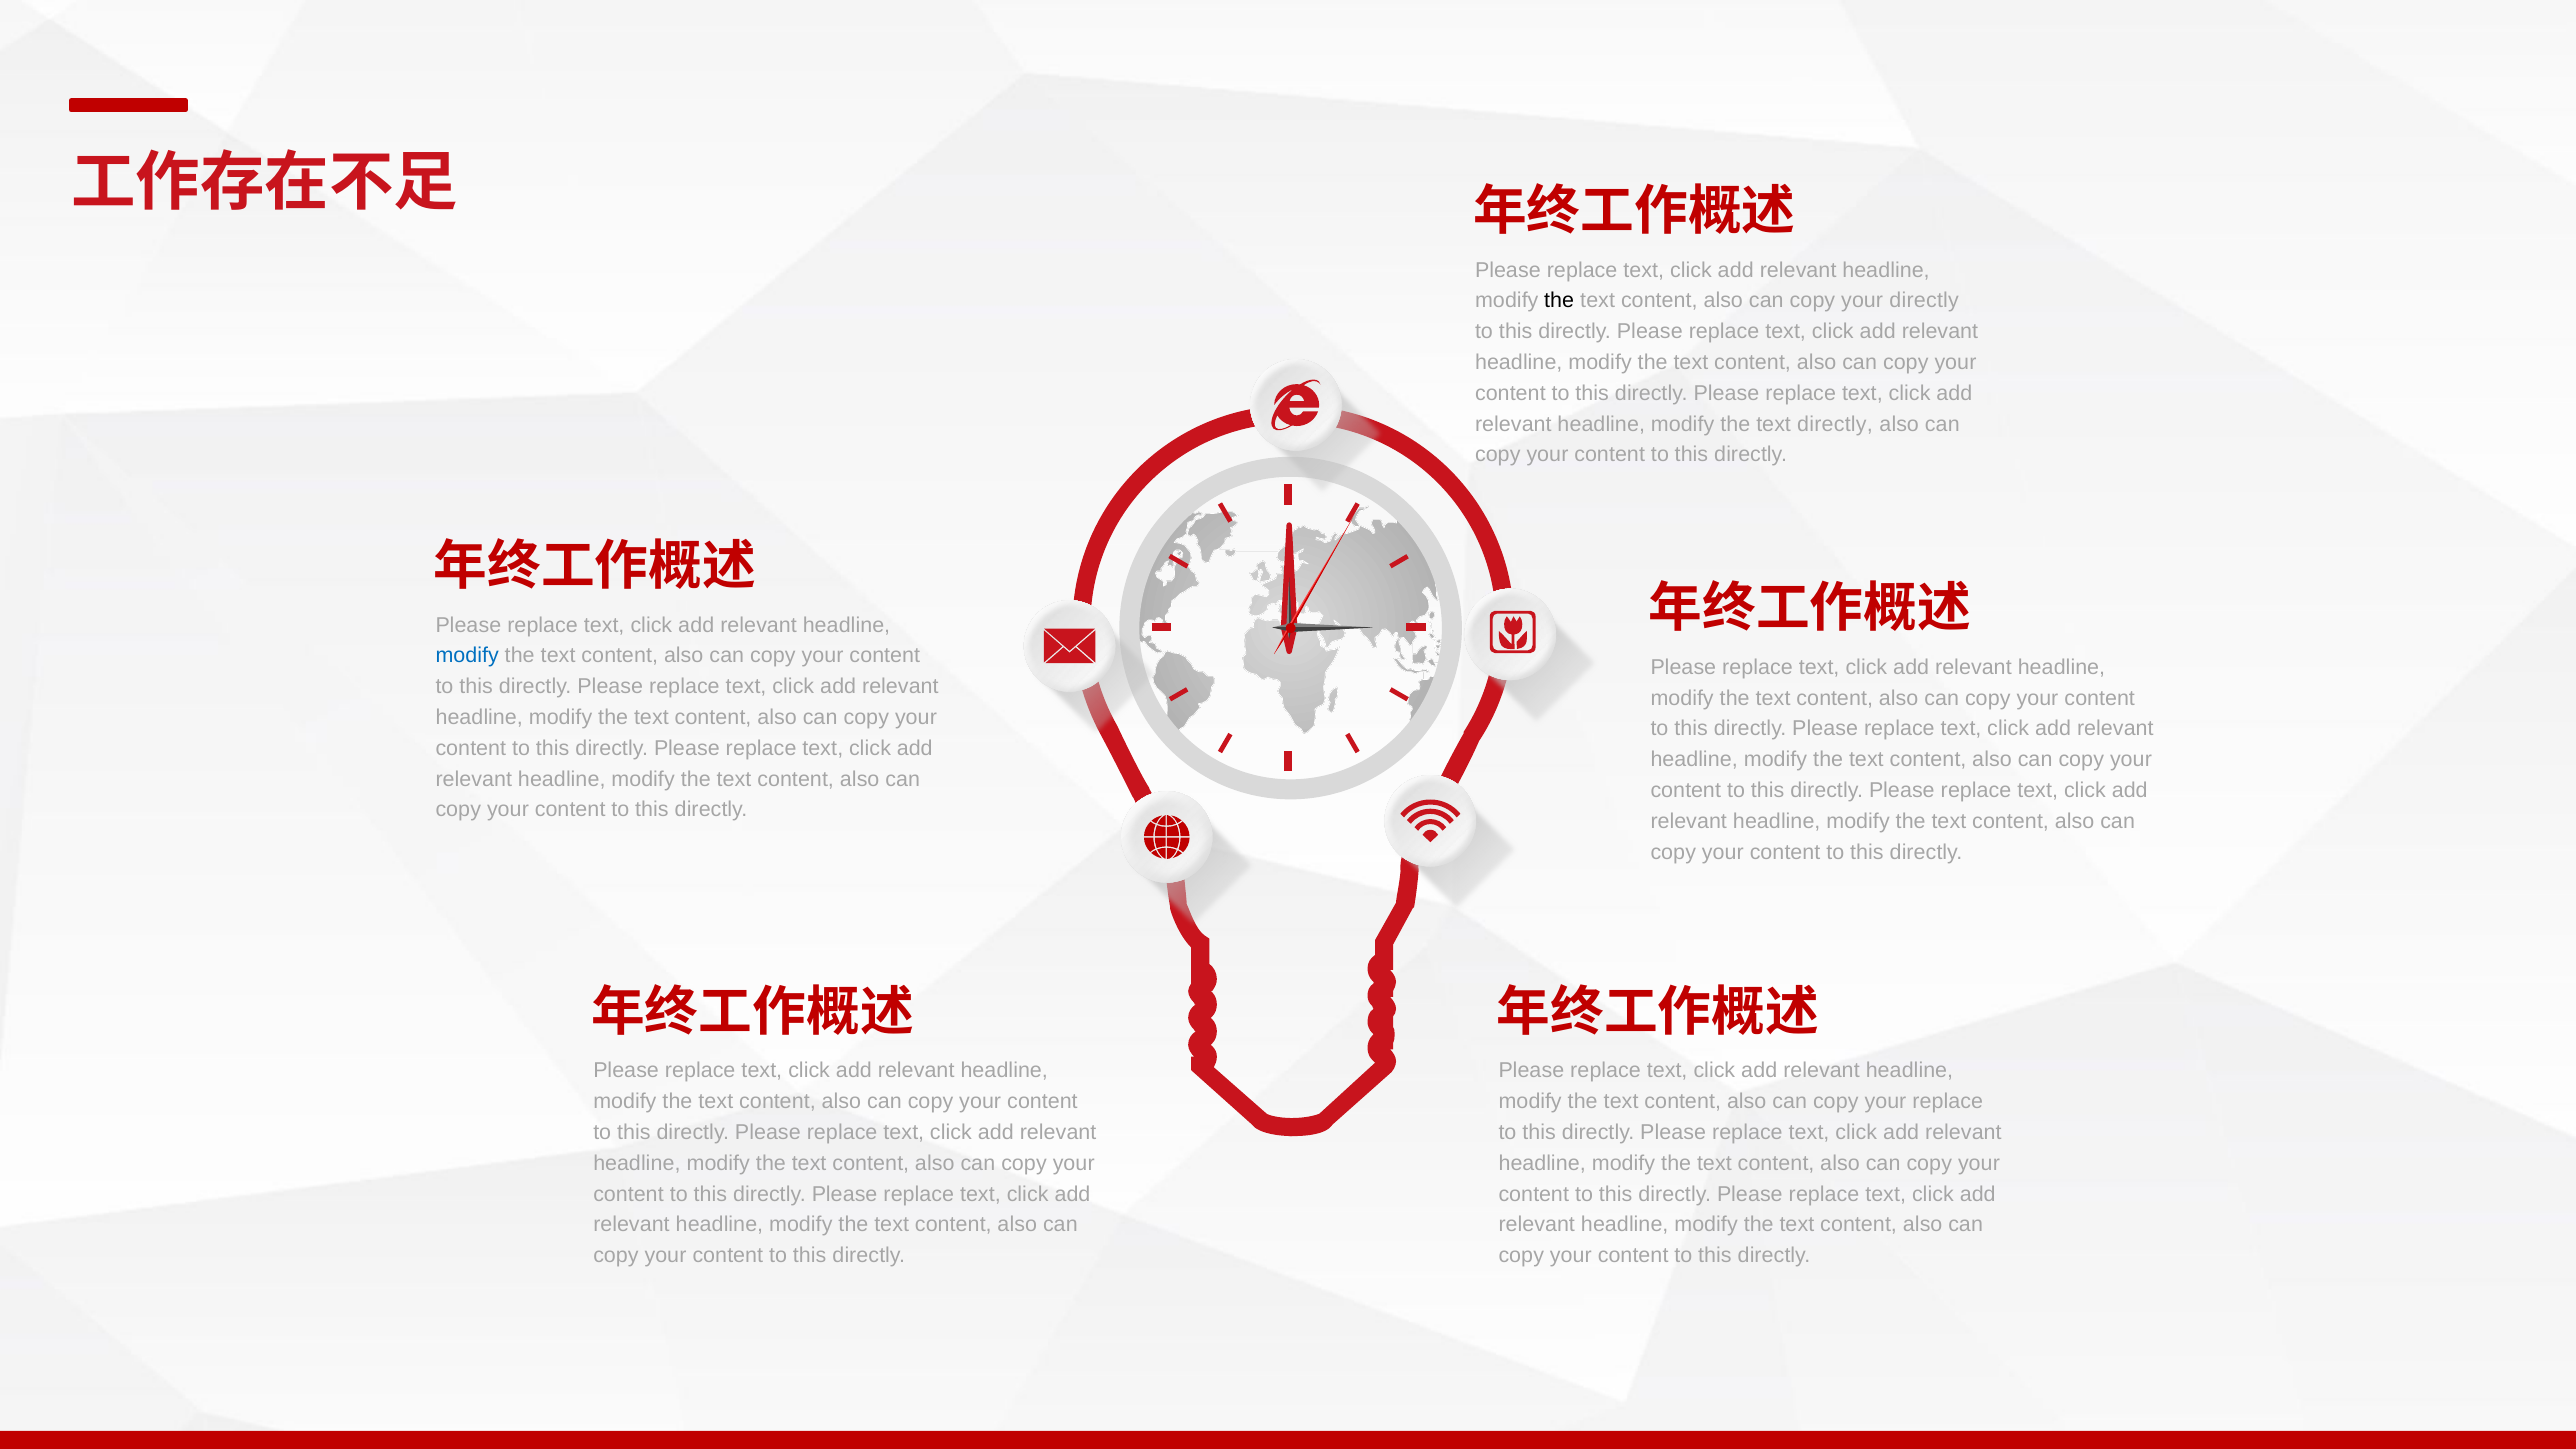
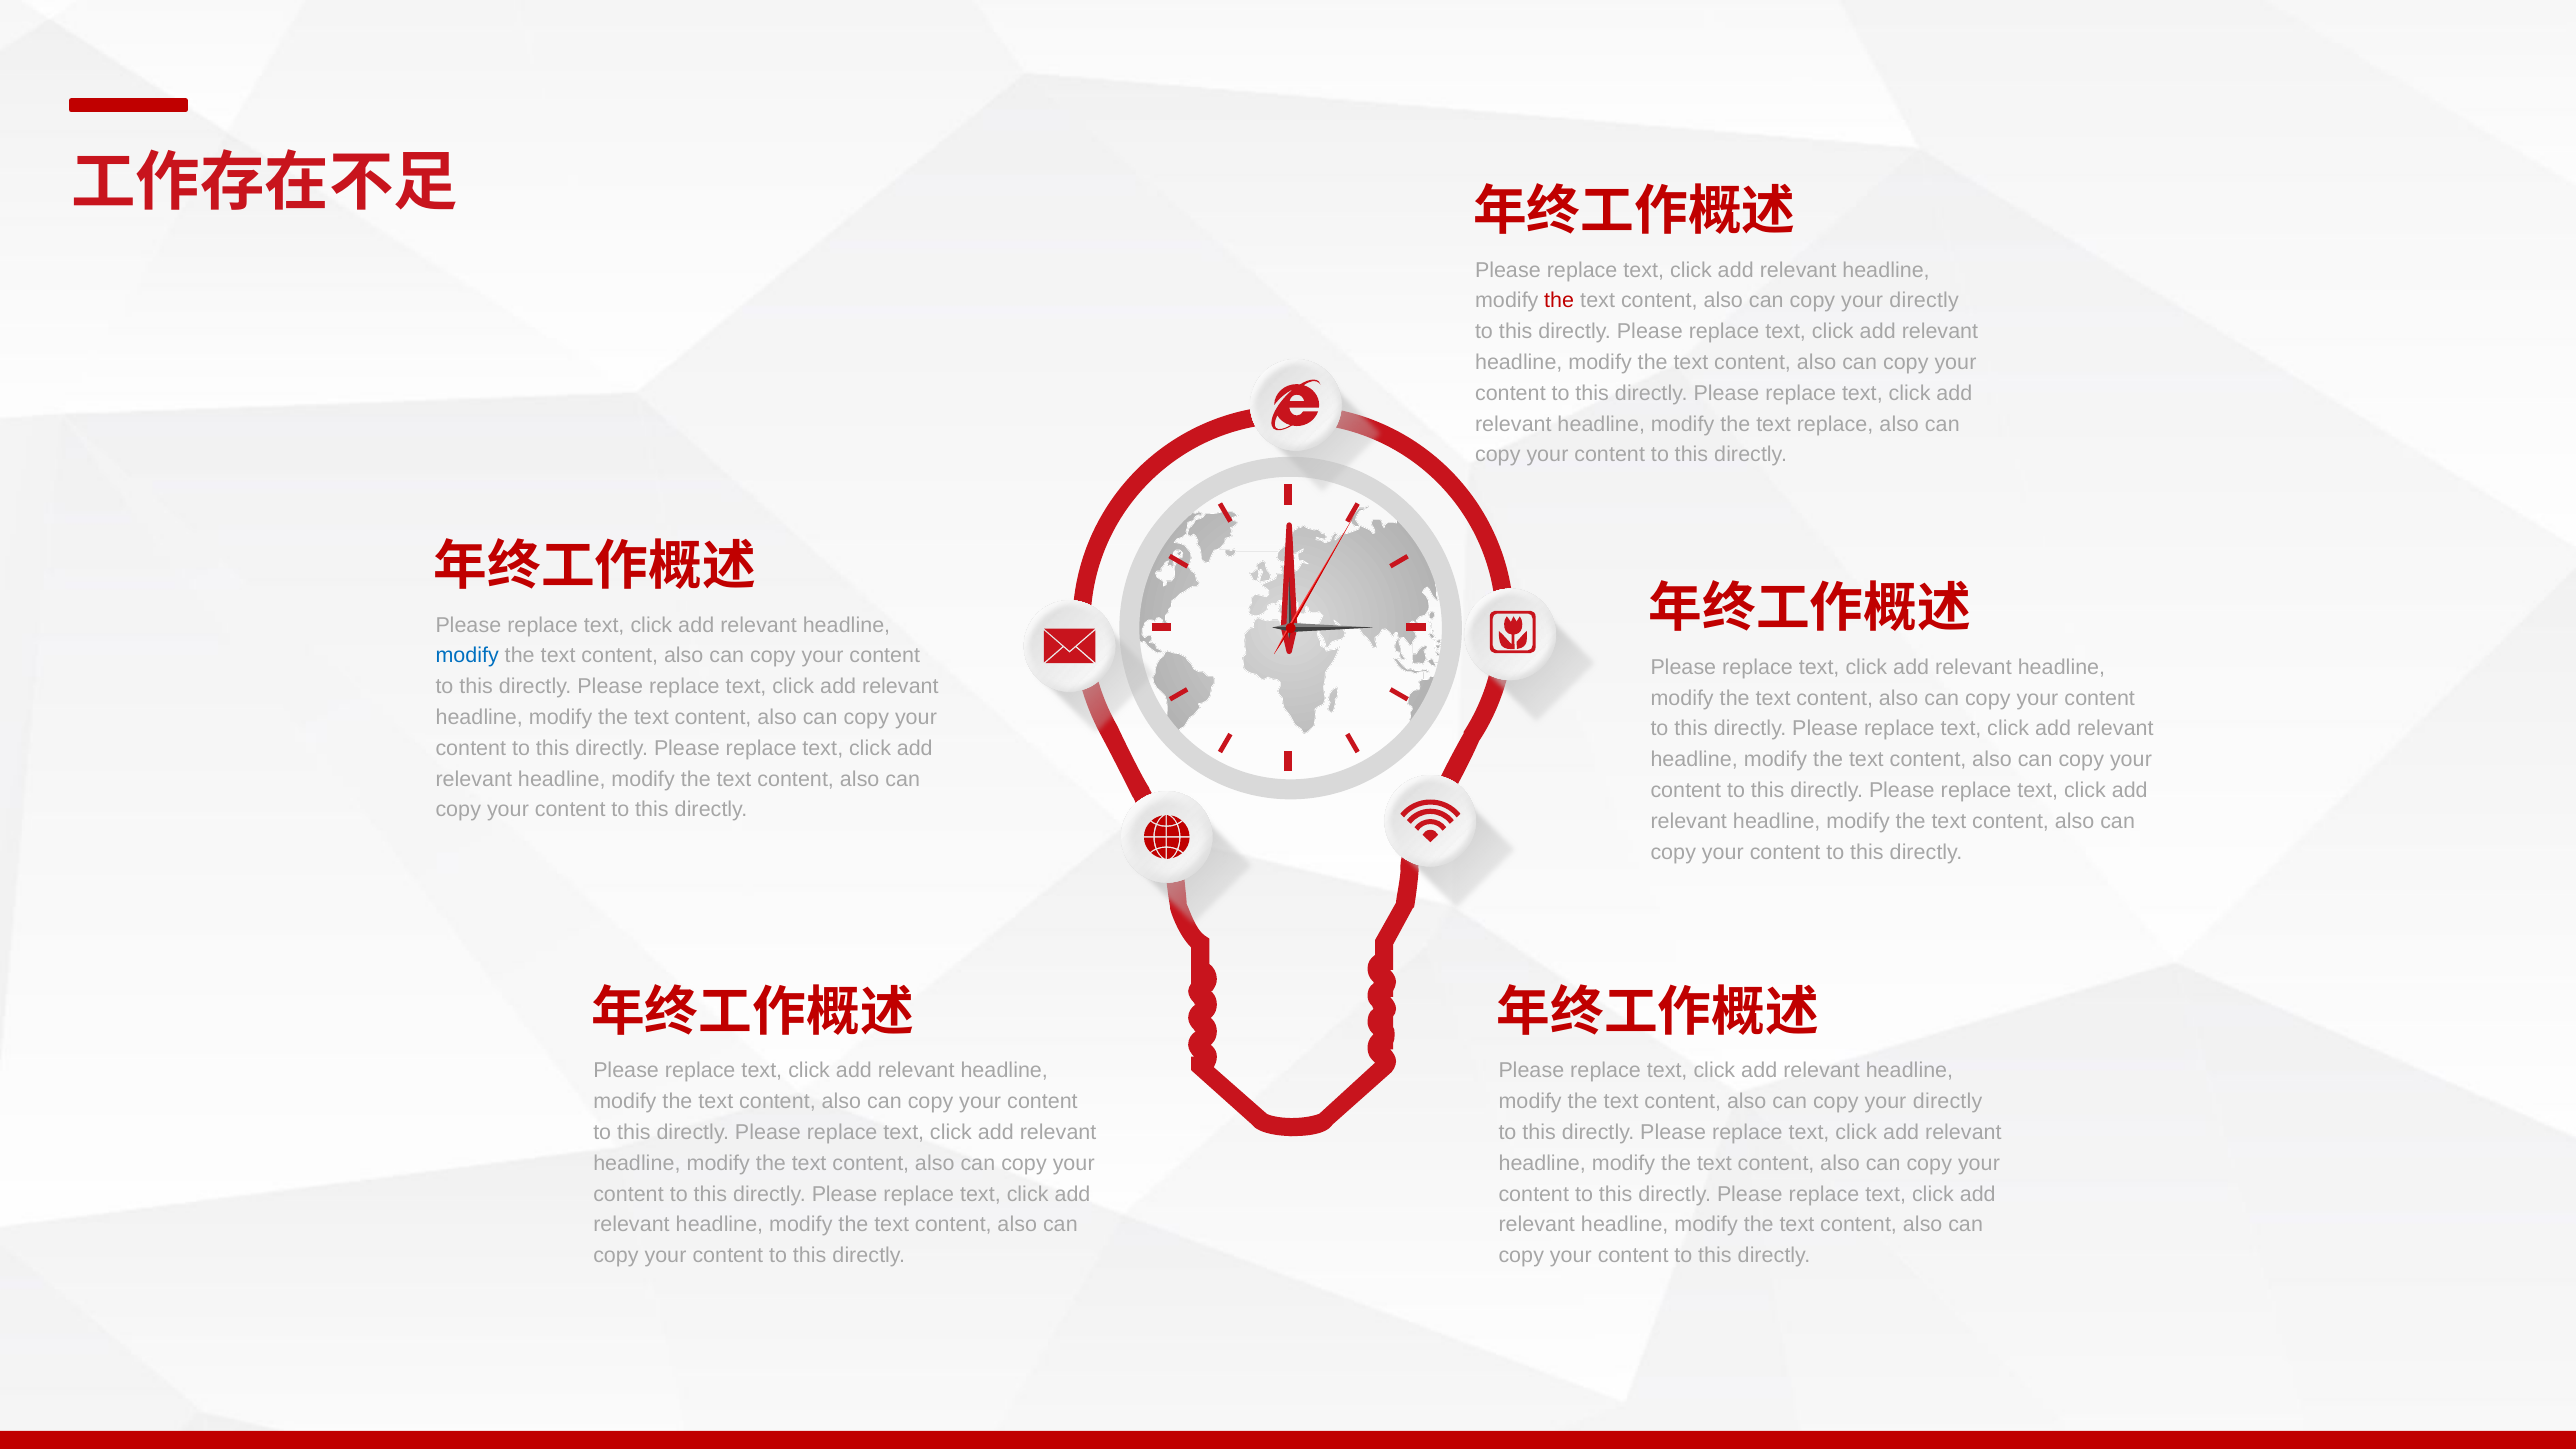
the colour: black -> red (1559, 301)
text directly: directly -> replace (1835, 424)
replace: replace -> directly (1948, 1102)
